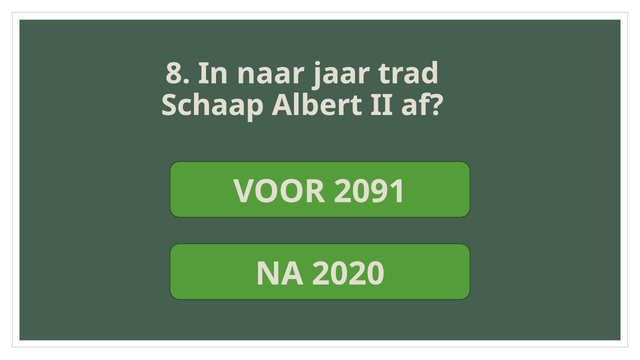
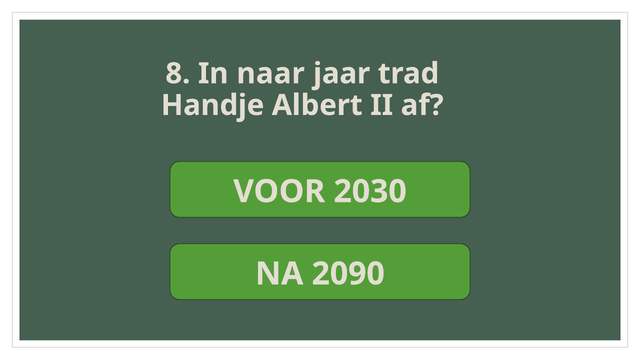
Schaap: Schaap -> Handje (213, 105)
2091: 2091 -> 2030 (370, 192)
2020: 2020 -> 2090 (348, 274)
